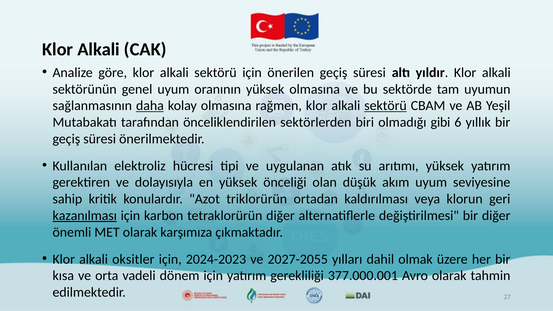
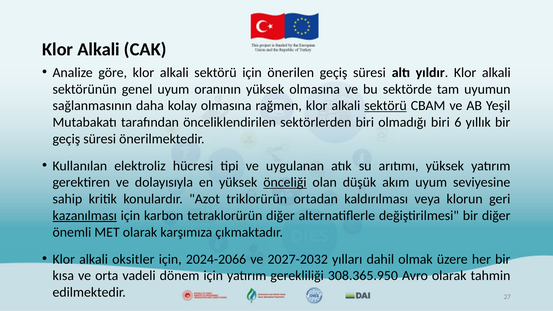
daha underline: present -> none (150, 106)
olmadığı gibi: gibi -> biri (440, 122)
önceliği underline: none -> present (285, 182)
2024-2023: 2024-2023 -> 2024-2066 (216, 259)
2027-2055: 2027-2055 -> 2027-2032 (298, 259)
377.000.001: 377.000.001 -> 308.365.950 (363, 276)
